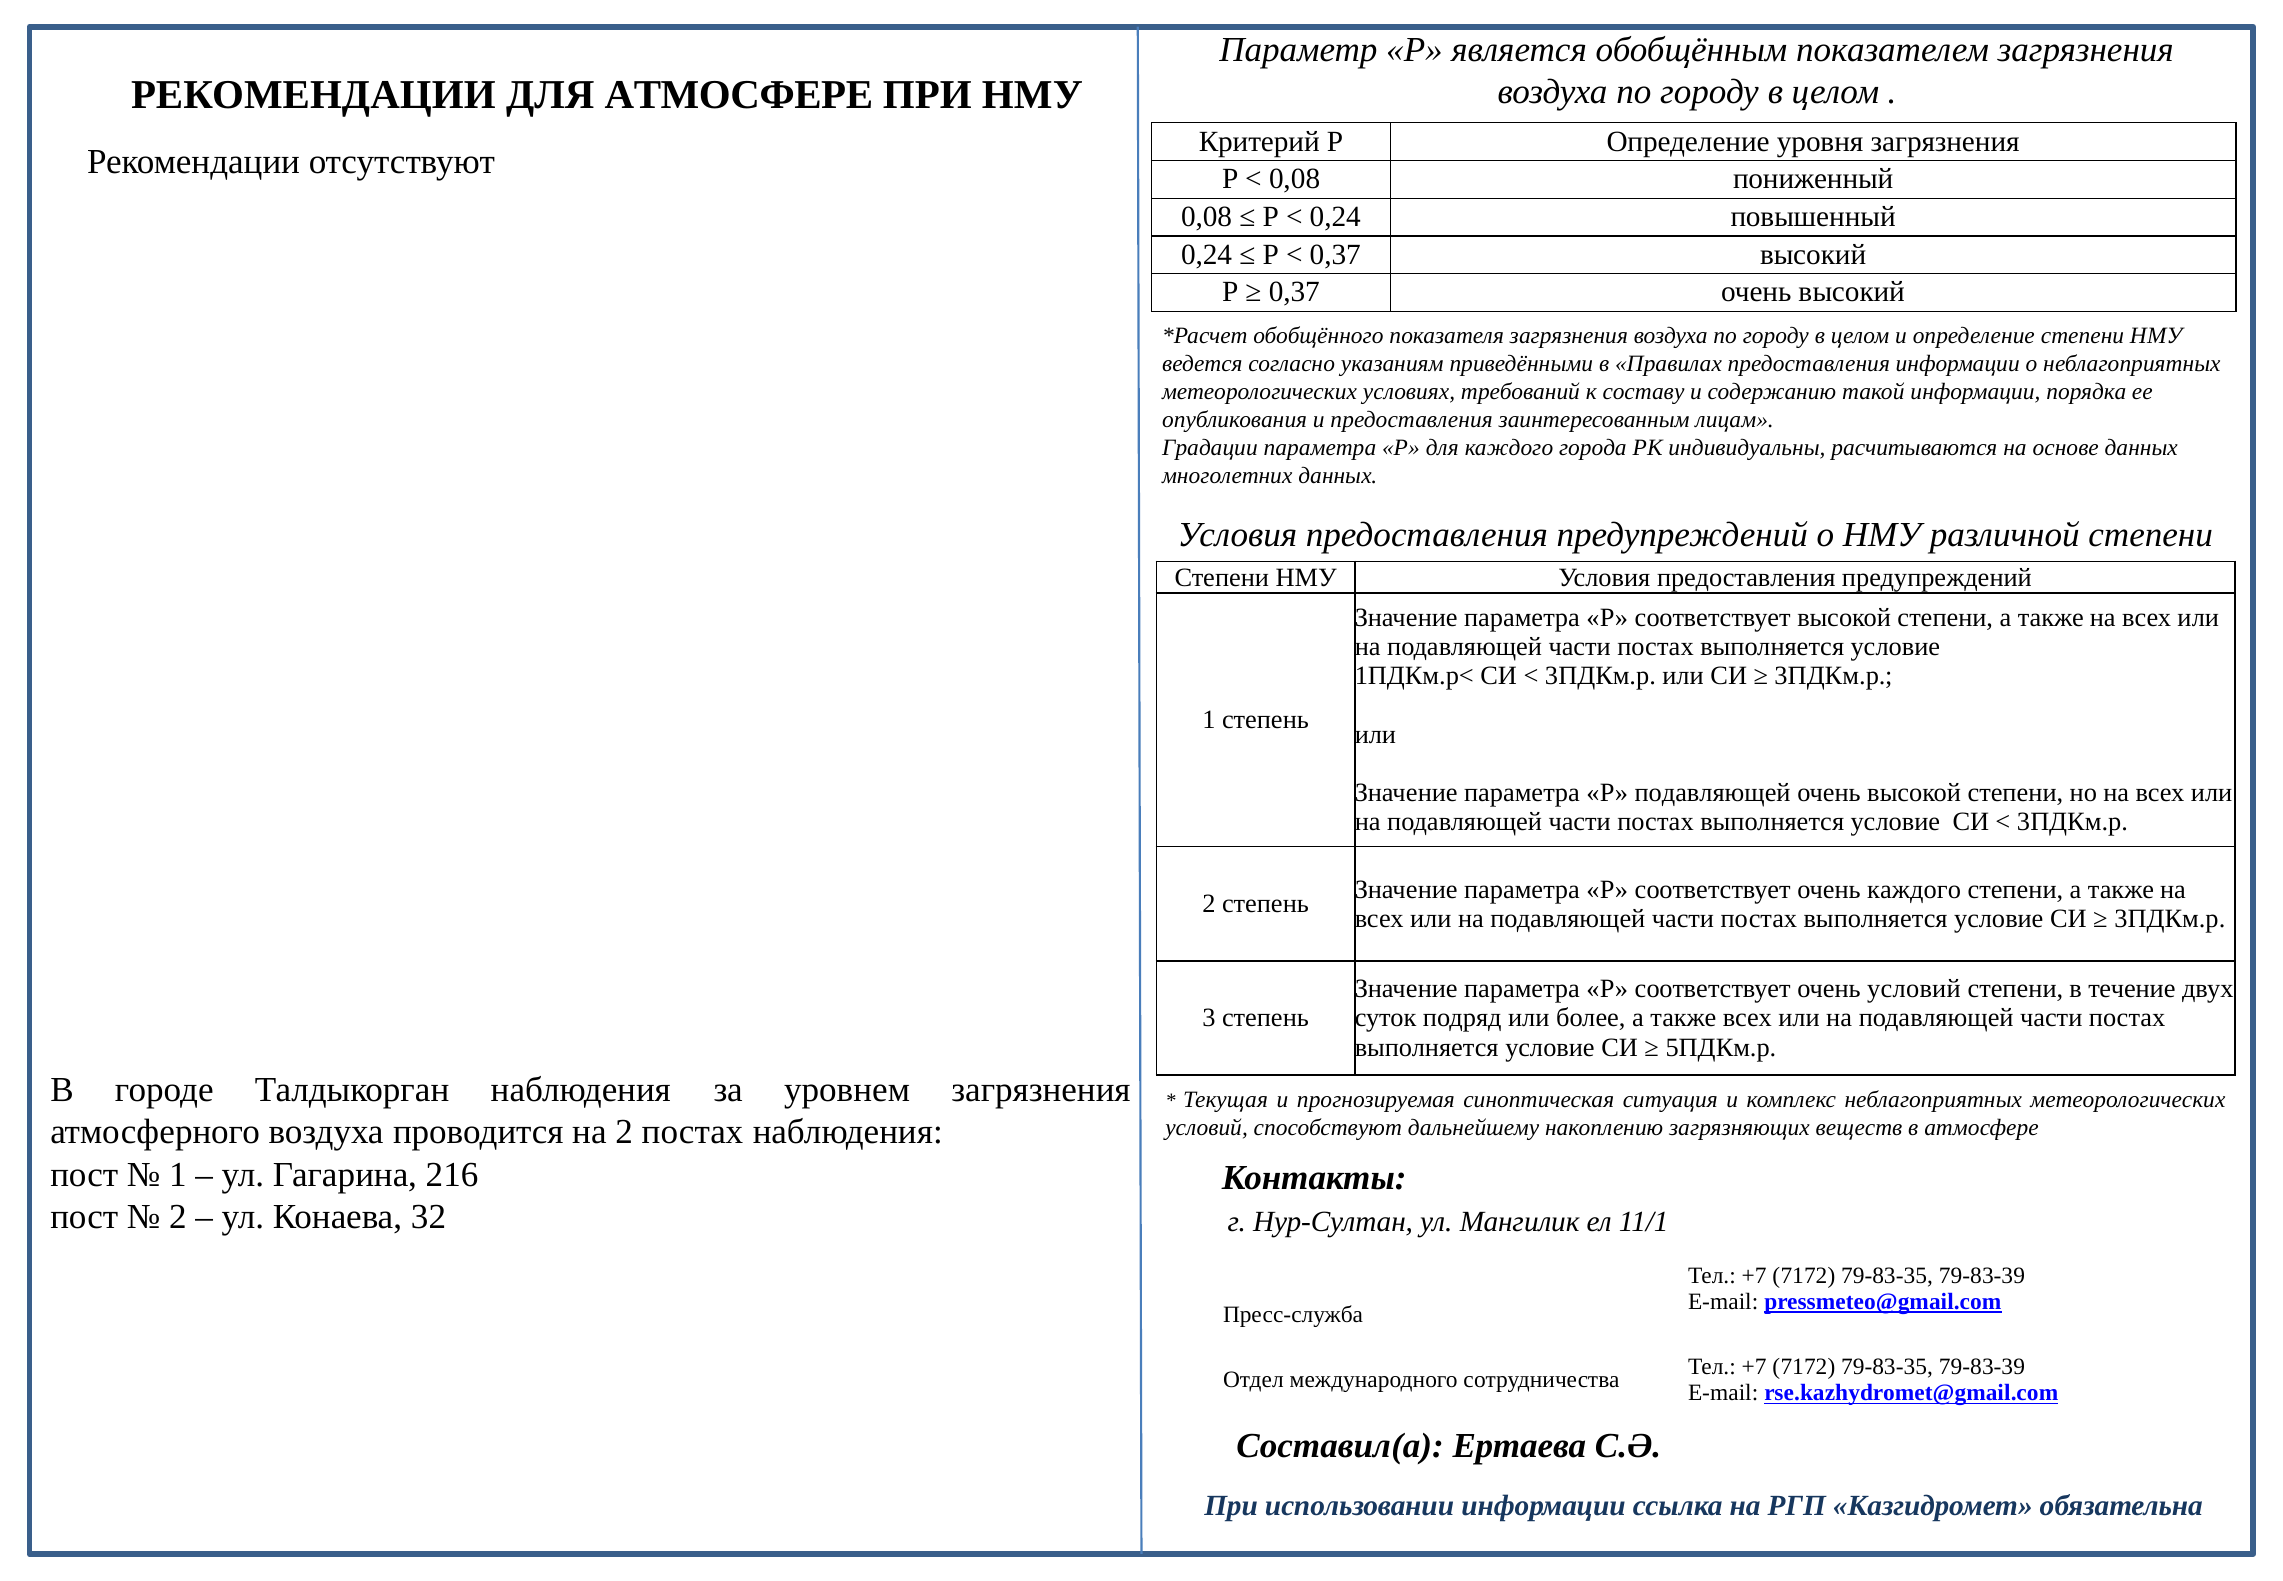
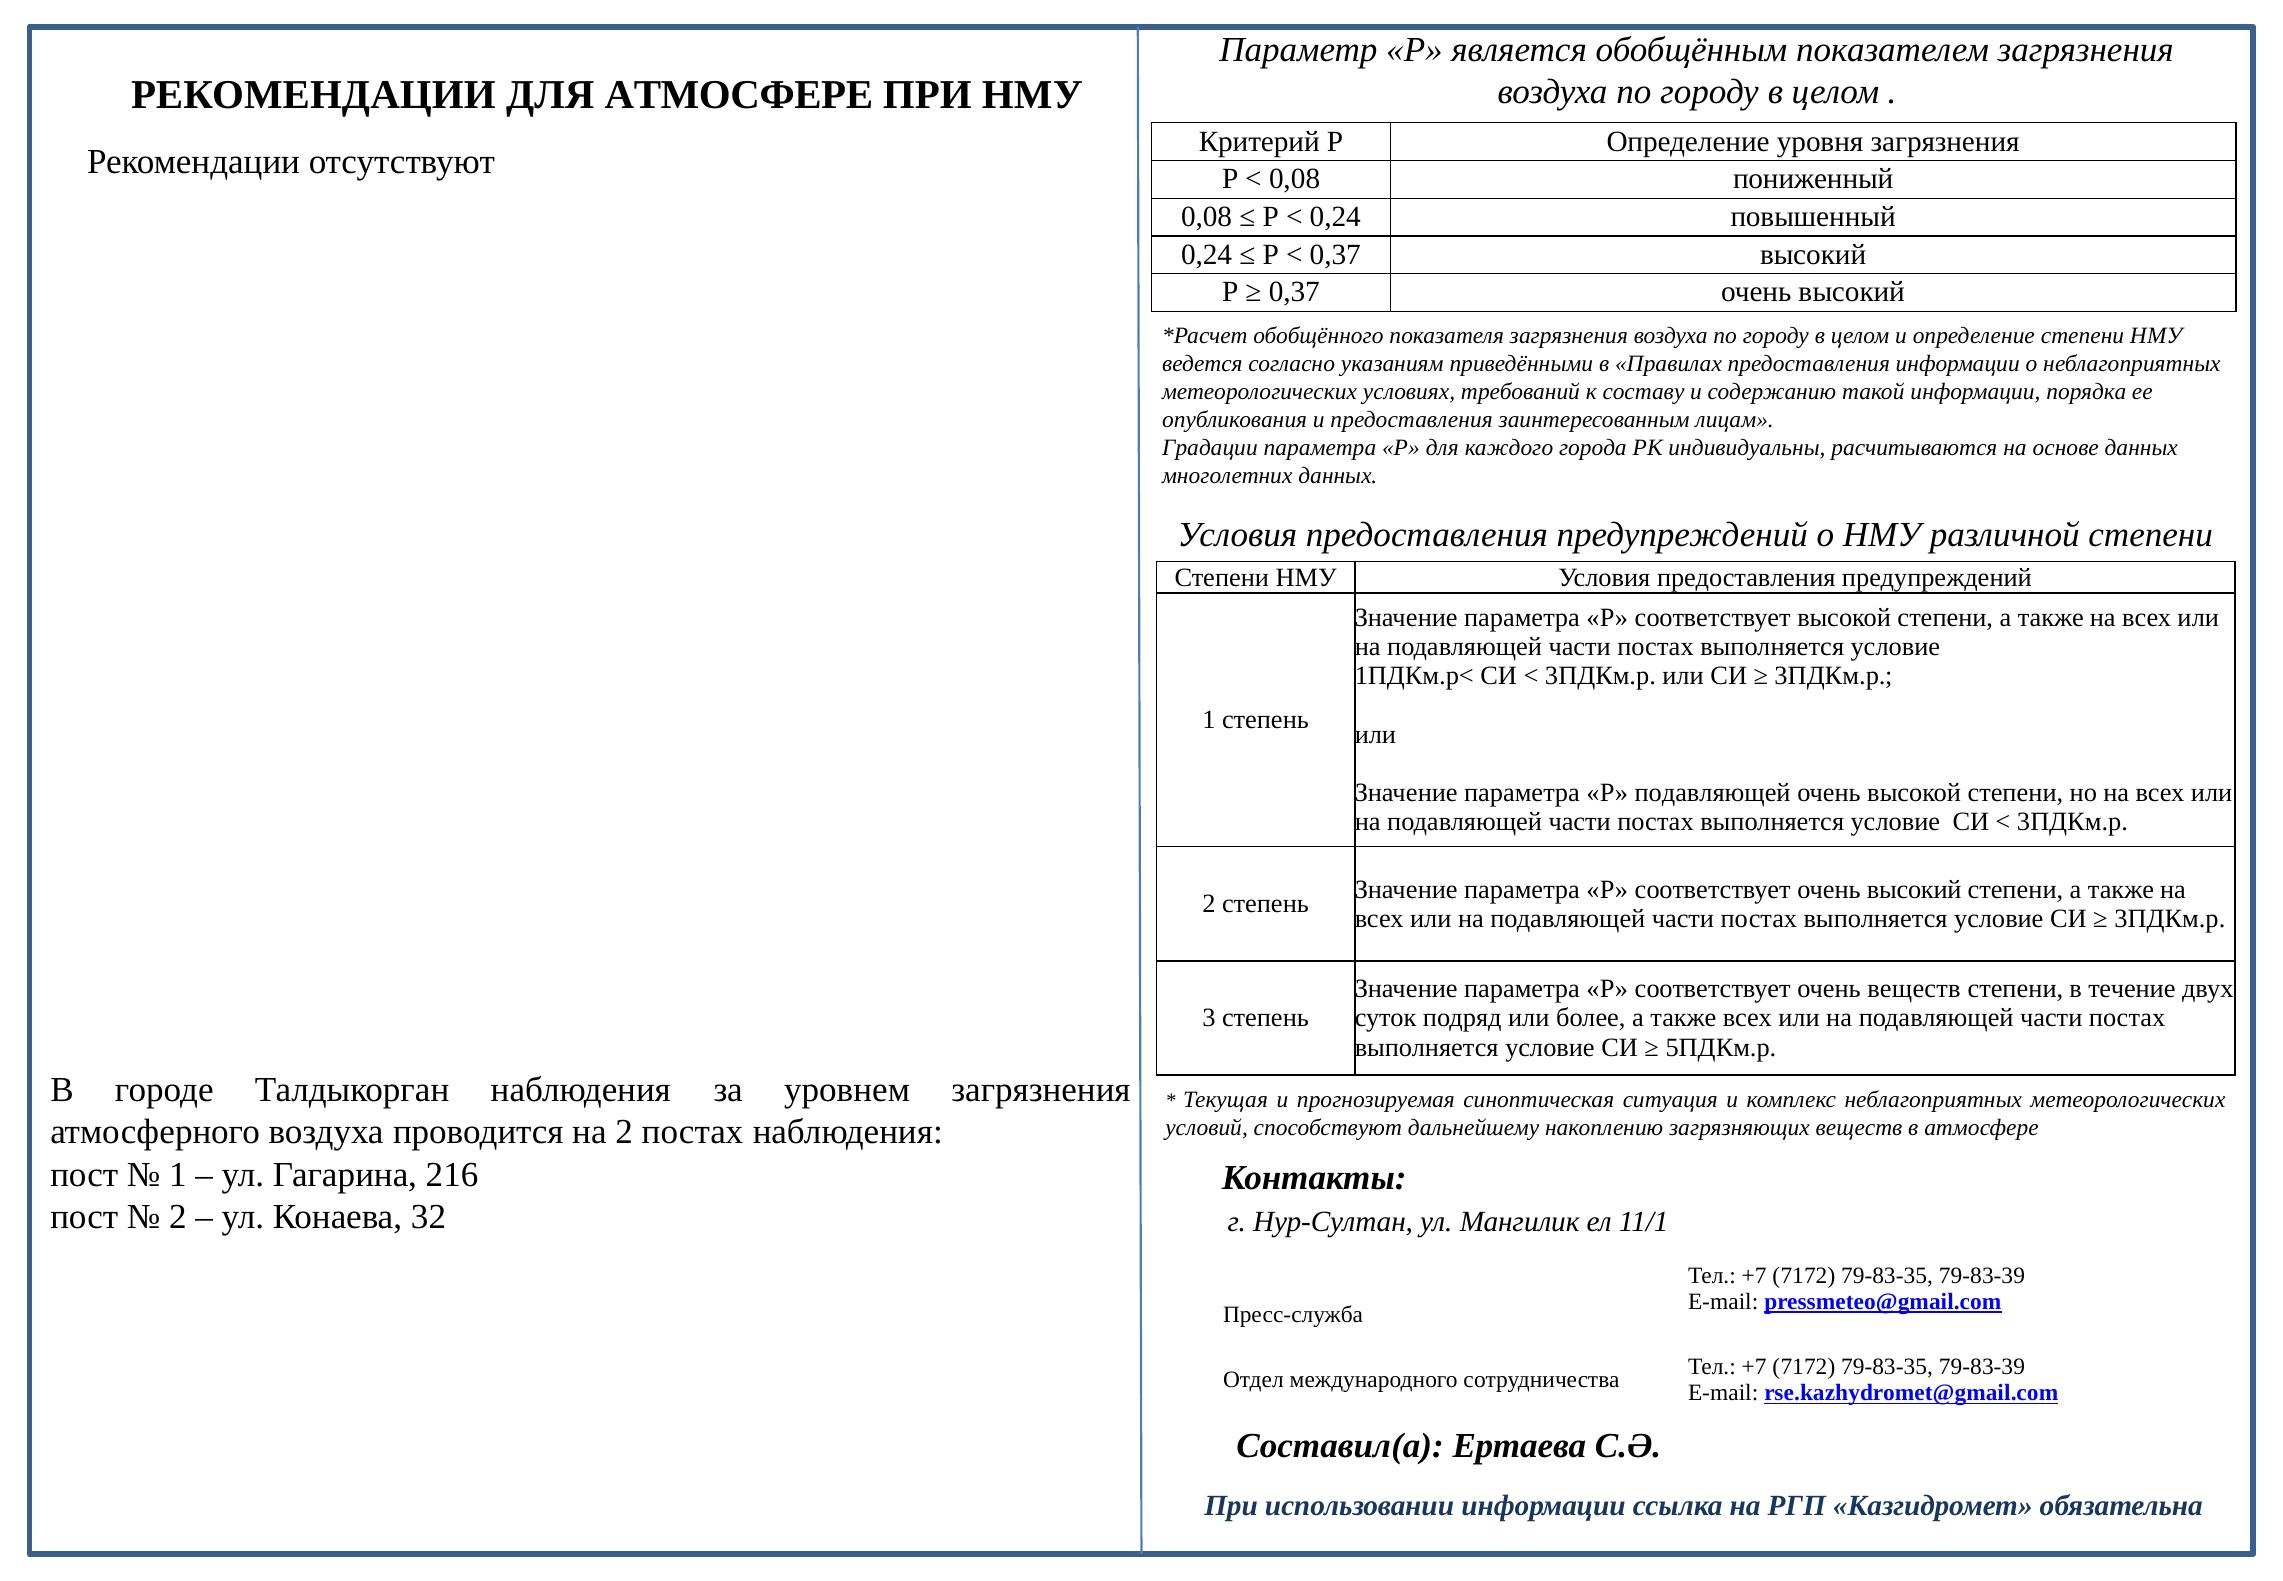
соответствует очень каждого: каждого -> высокий (1914, 889)
очень условий: условий -> веществ (1914, 989)
